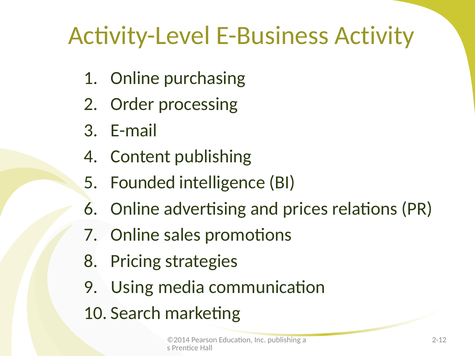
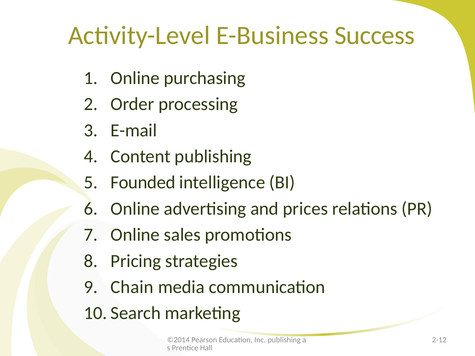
Activity: Activity -> Success (375, 35)
Using: Using -> Chain (132, 287)
